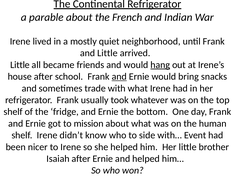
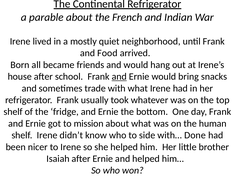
and Little: Little -> Food (107, 53)
Little: Little -> Born (20, 65)
hang underline: present -> none (160, 65)
Event: Event -> Done (195, 135)
